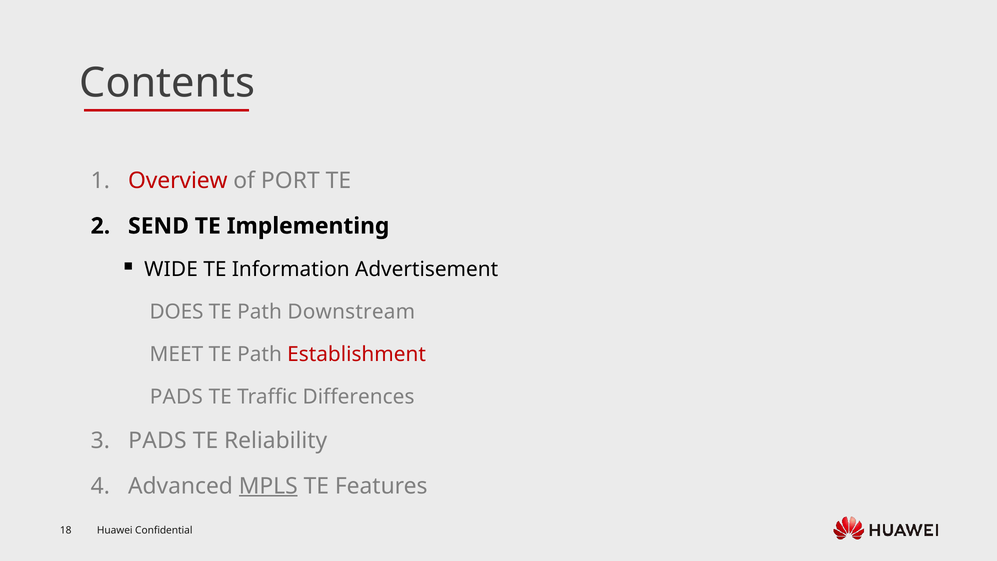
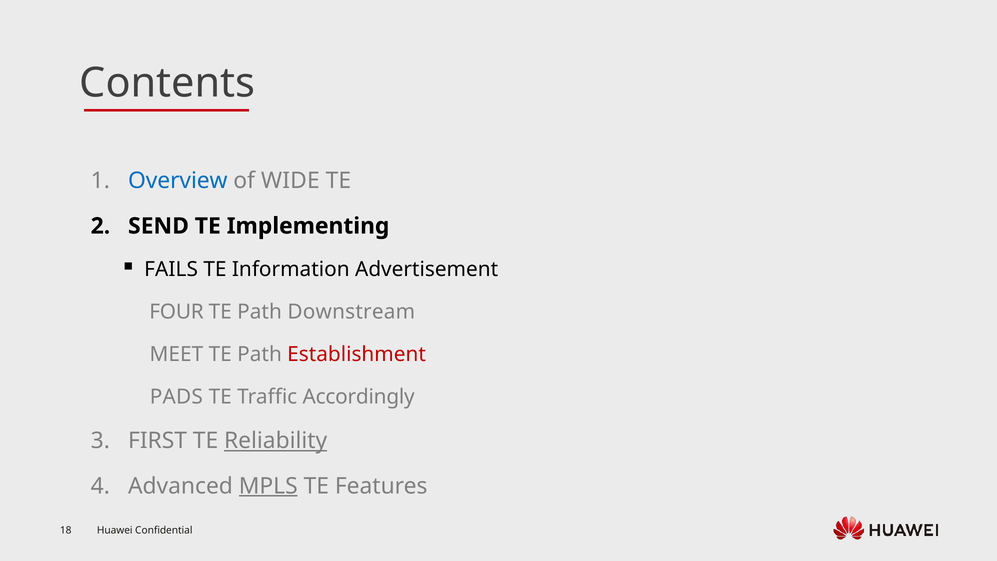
Overview colour: red -> blue (178, 181)
PORT: PORT -> WIDE (290, 181)
WIDE: WIDE -> FAILS (171, 269)
DOES: DOES -> FOUR (177, 312)
Differences: Differences -> Accordingly (359, 397)
PADS: PADS -> FIRST (158, 441)
Reliability underline: none -> present (276, 441)
